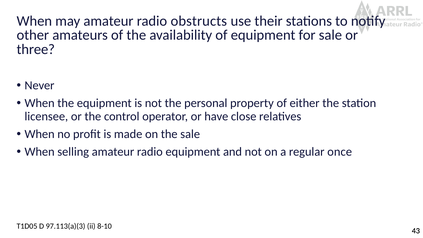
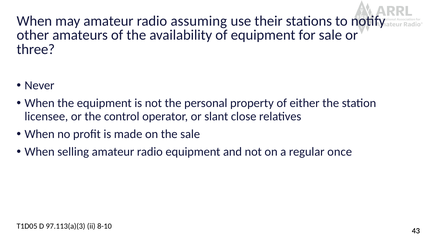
obstructs: obstructs -> assuming (199, 21)
have: have -> slant (216, 116)
